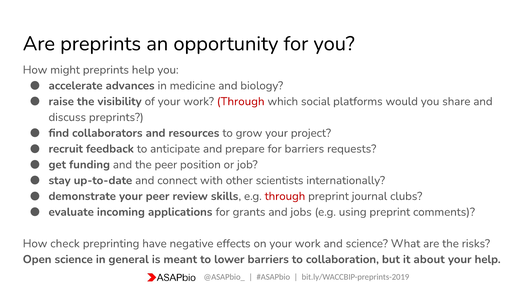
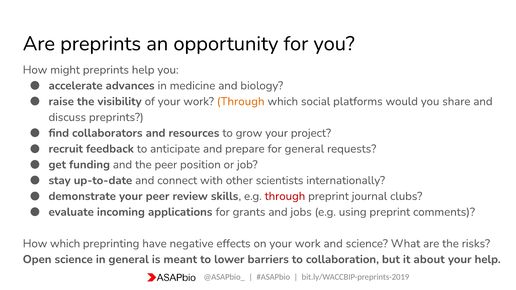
Through colour: red -> orange (241, 101)
for barriers: barriers -> general (304, 149)
How check: check -> which (65, 244)
